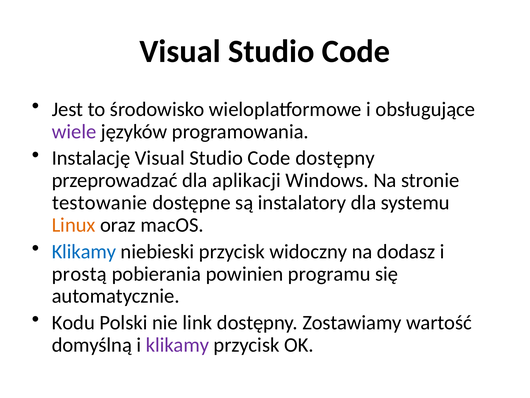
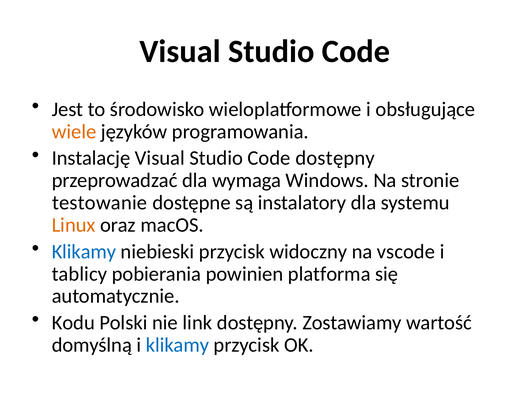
wiele colour: purple -> orange (74, 131)
aplikacji: aplikacji -> wymaga (247, 180)
dodasz: dodasz -> vscode (406, 251)
prostą: prostą -> tablicy (79, 274)
programu: programu -> platforma (329, 274)
klikamy colour: purple -> blue (177, 345)
